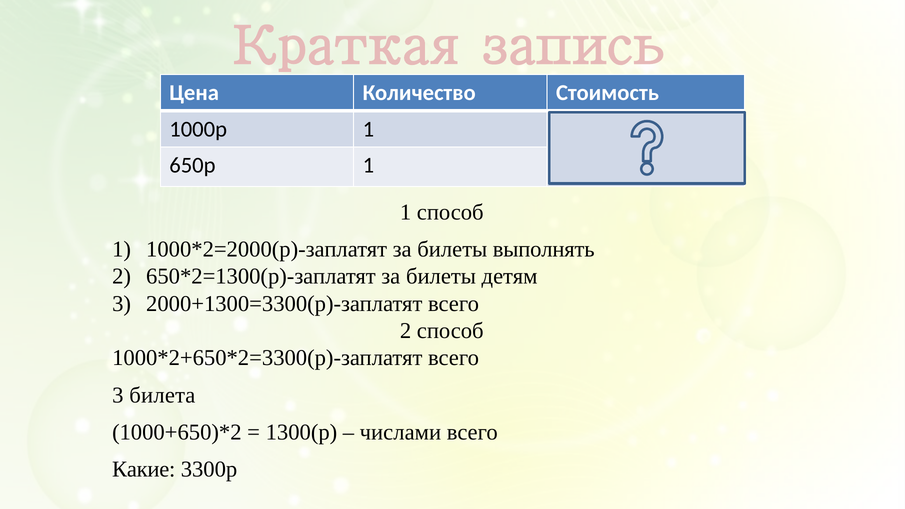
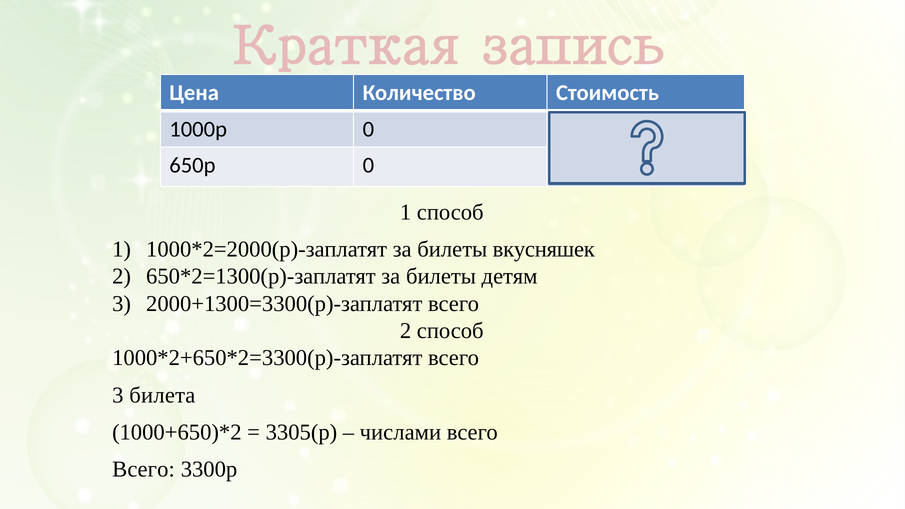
1000р 1: 1 -> 0 (368, 129)
650р 1: 1 -> 0 (368, 165)
выполнять: выполнять -> вкусняшек (544, 249)
1300(р: 1300(р -> 3305(р (301, 432)
Какие: Какие -> Всего (144, 470)
